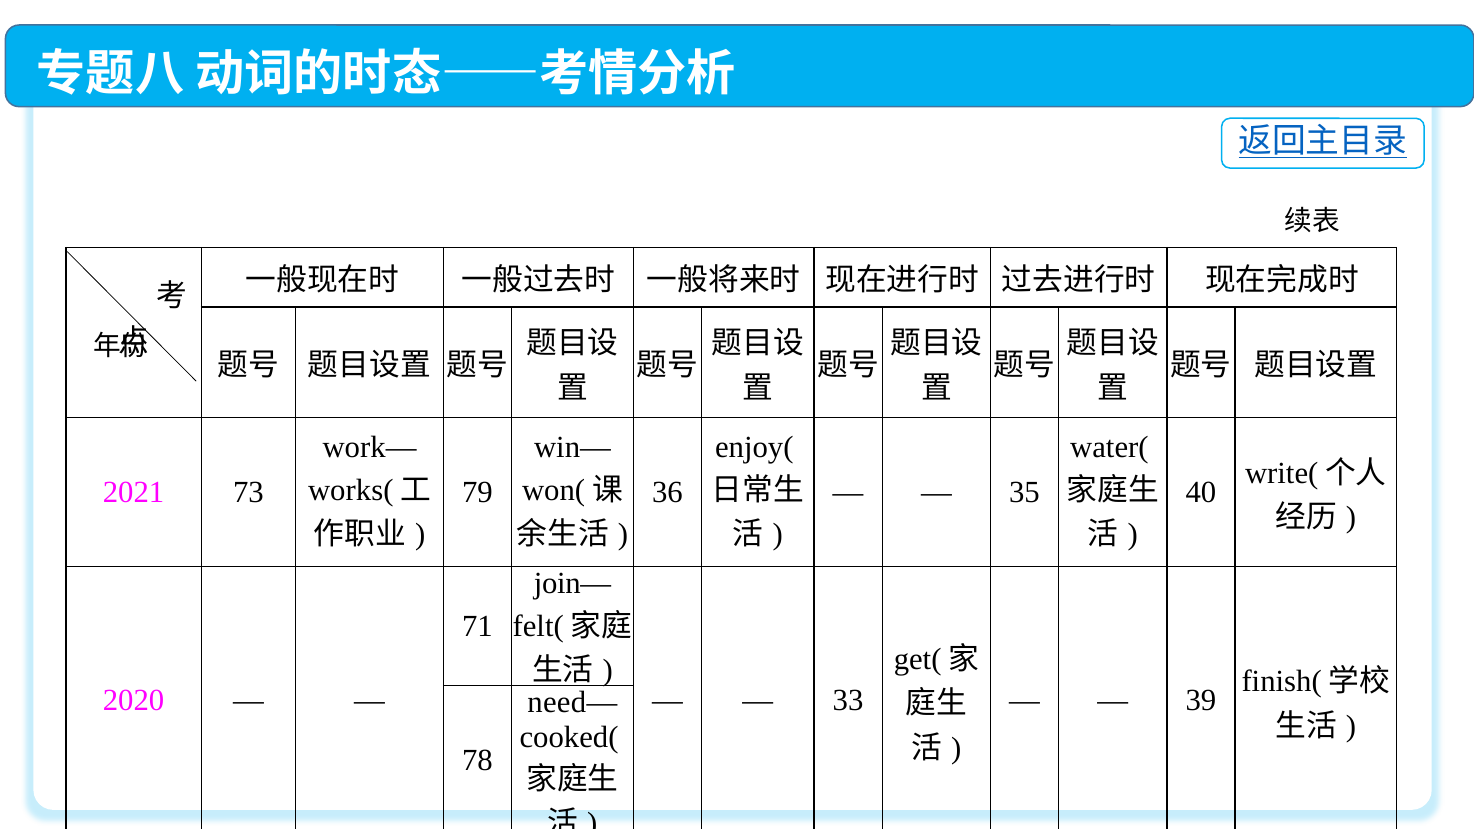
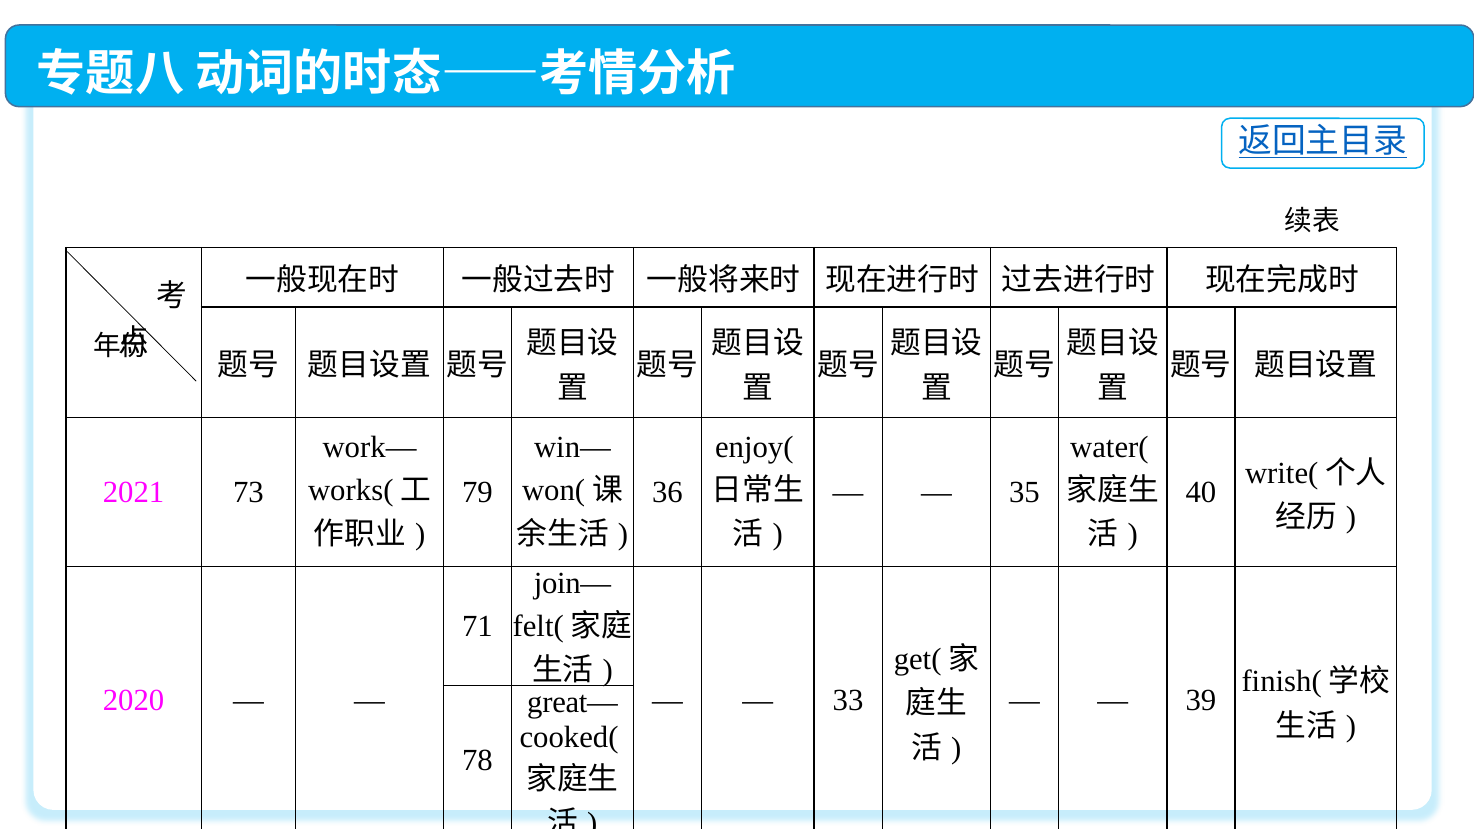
need—: need— -> great— (573, 703)
